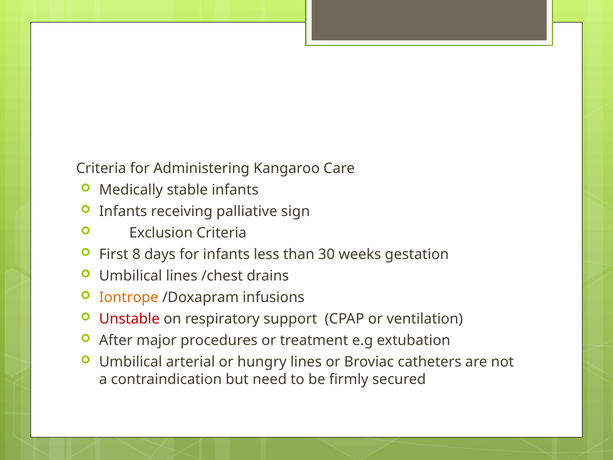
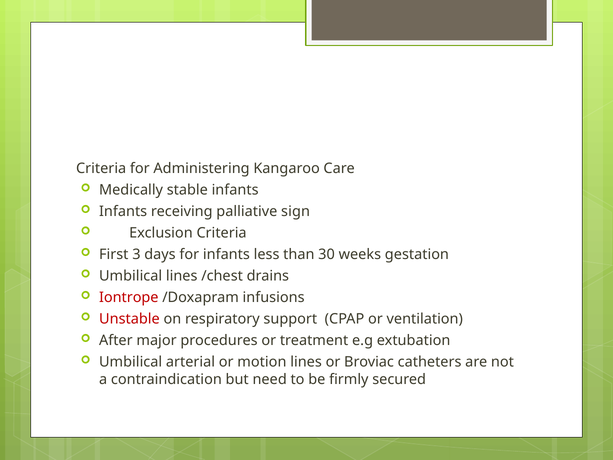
8: 8 -> 3 (136, 254)
Iontrope colour: orange -> red (129, 297)
hungry: hungry -> motion (262, 362)
